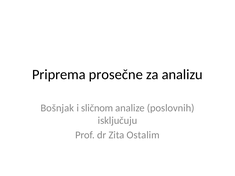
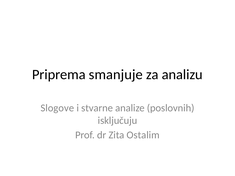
prosečne: prosečne -> smanjuje (116, 75)
Bošnjak: Bošnjak -> Slogove (57, 108)
sličnom: sličnom -> stvarne (97, 108)
